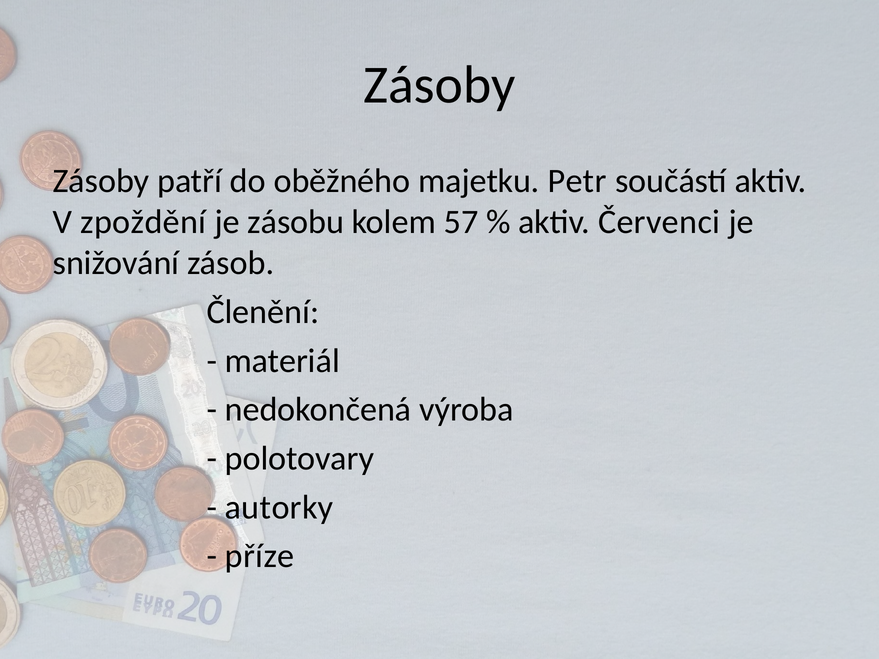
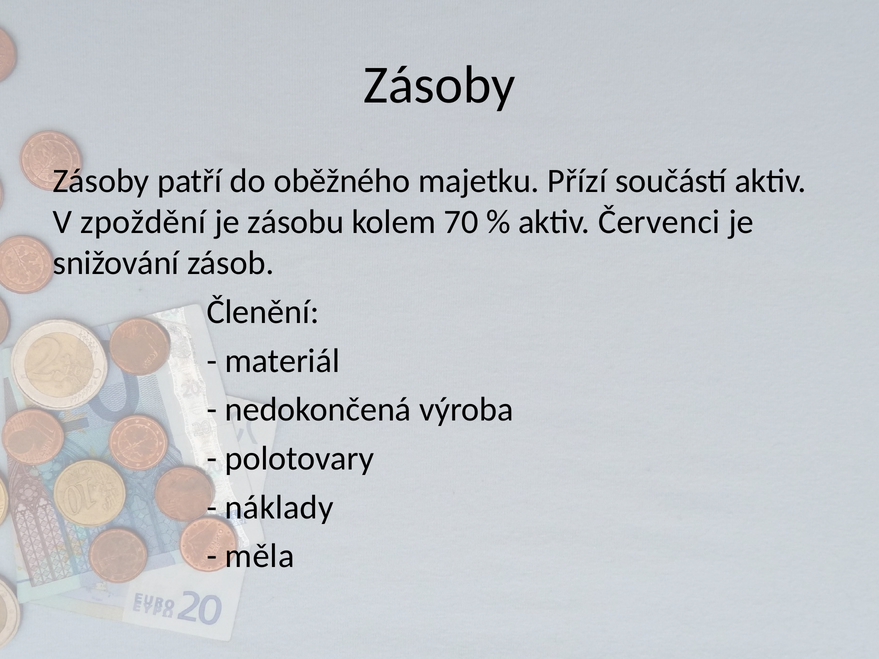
Petr: Petr -> Přízí (577, 181)
57: 57 -> 70 (461, 222)
autorky: autorky -> náklady (279, 508)
příze: příze -> měla (260, 556)
